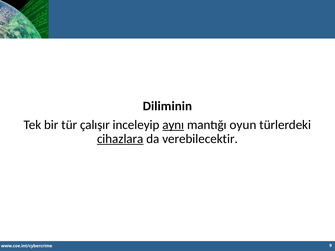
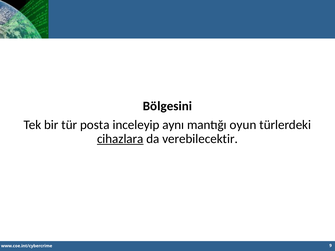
Diliminin: Diliminin -> Bölgesini (167, 106)
çalışır: çalışır -> posta (95, 125)
aynı underline: present -> none (173, 125)
